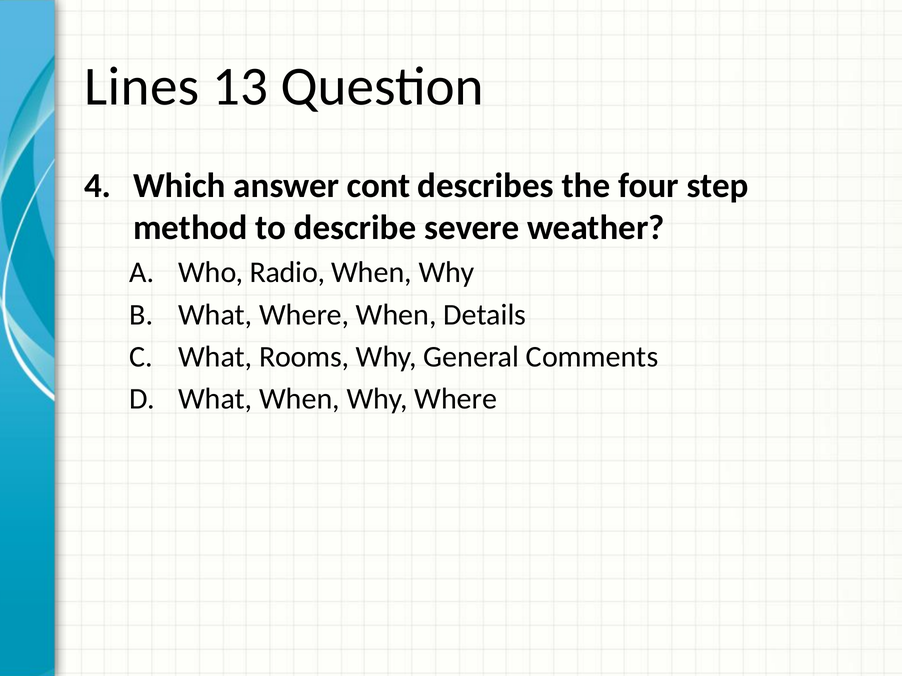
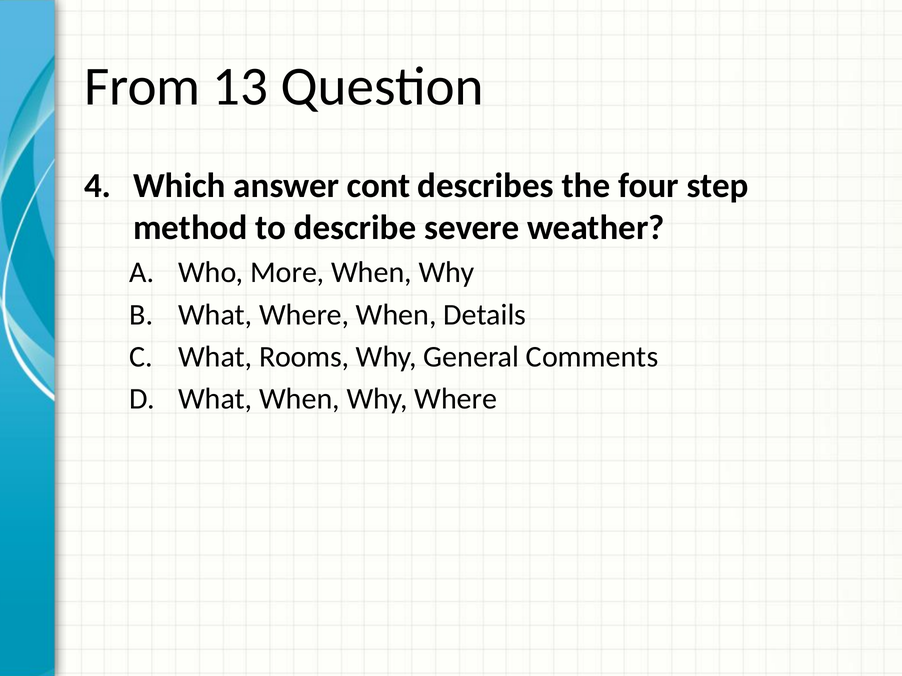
Lines: Lines -> From (142, 87)
Radio: Radio -> More (287, 273)
